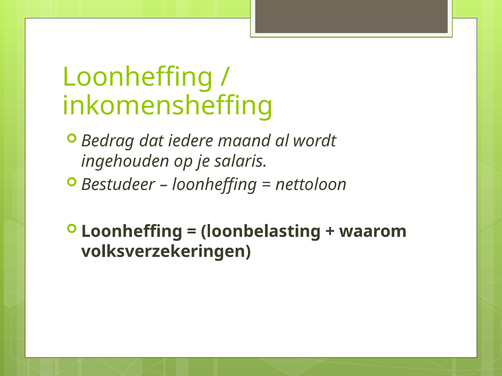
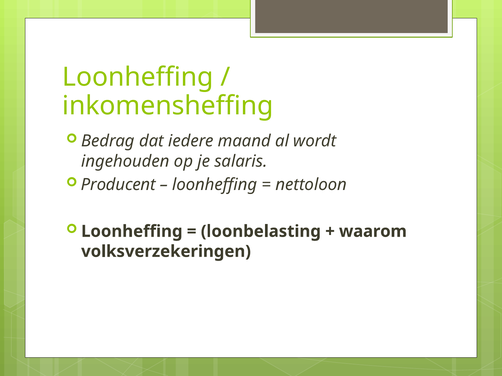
Bestudeer: Bestudeer -> Producent (118, 185)
